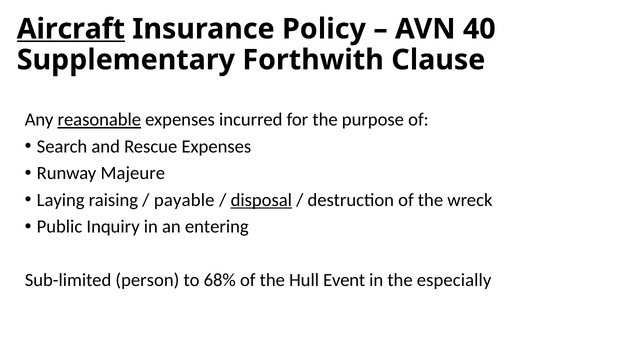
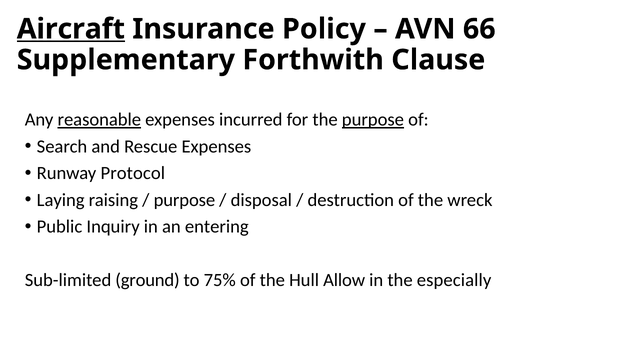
40: 40 -> 66 (479, 29)
purpose underline: none -> present (373, 120)
Majeure: Majeure -> Protocol (133, 173)
payable: payable -> purpose (184, 200)
disposal underline: present -> none (261, 200)
person: person -> ground (148, 280)
68%: 68% -> 75% (220, 280)
Event: Event -> Allow (344, 280)
